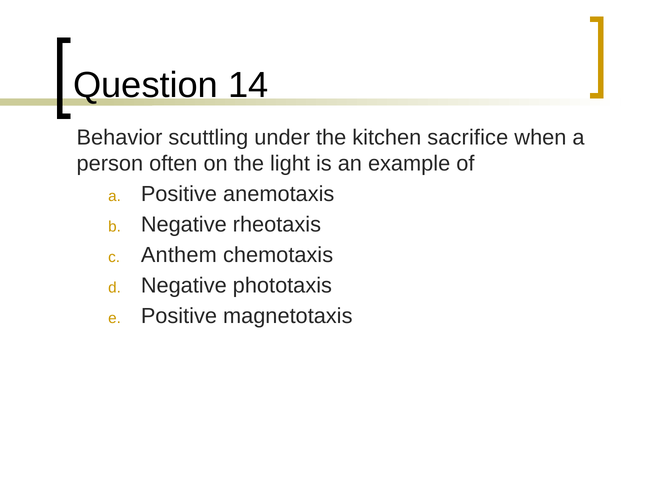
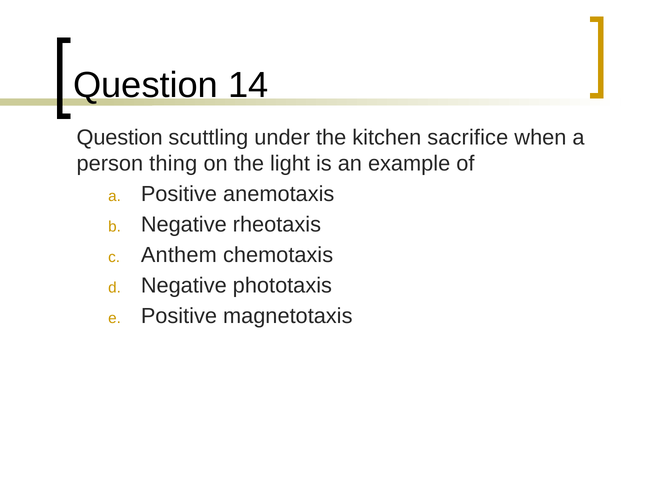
Behavior: Behavior -> Question (120, 138)
often: often -> thing (173, 164)
